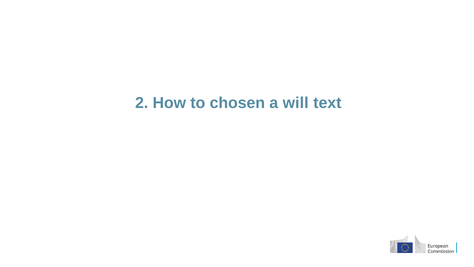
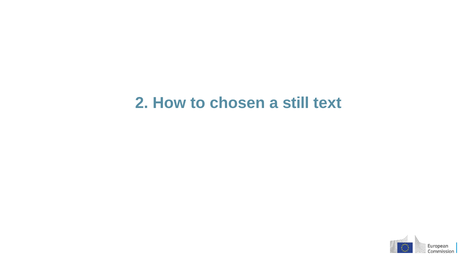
will: will -> still (296, 103)
